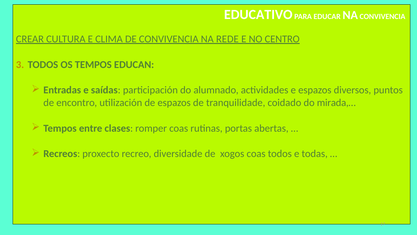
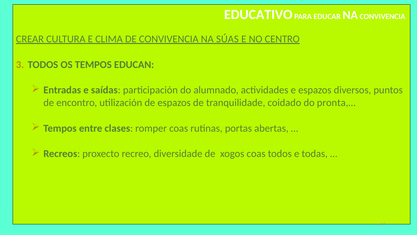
REDE: REDE -> SÚAS (227, 39)
mirada,…: mirada,… -> pronta,… (336, 103)
